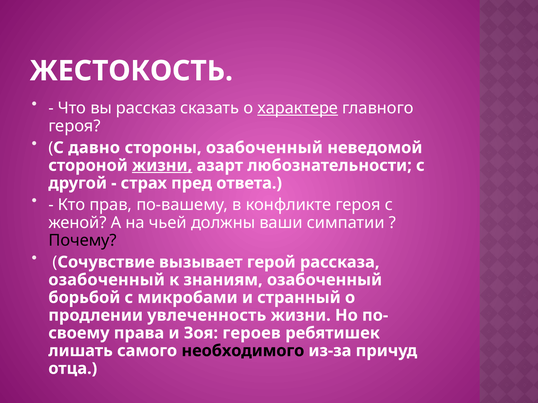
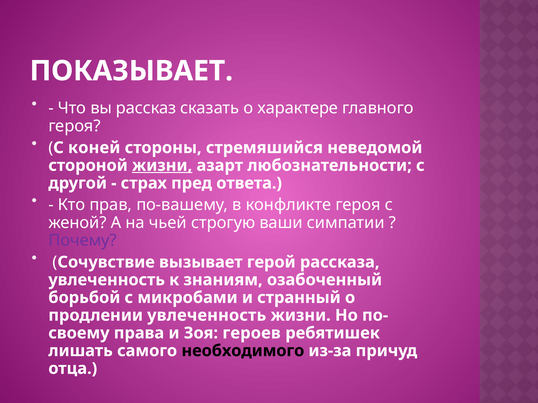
ЖЕСТОКОСТЬ: ЖЕСТОКОСТЬ -> ПОКАЗЫВАЕТ (131, 71)
характере underline: present -> none (298, 108)
давно: давно -> коней (94, 148)
стороны озабоченный: озабоченный -> стремяшийся (264, 148)
должны: должны -> строгую (223, 223)
Почему colour: black -> purple (83, 241)
озабоченный: озабоченный -> увлеченность (107, 280)
